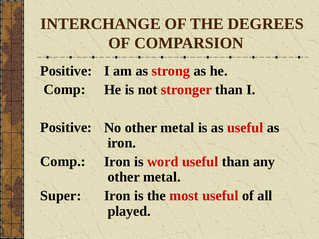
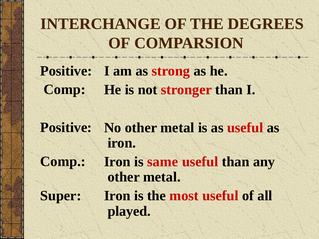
word: word -> same (163, 162)
